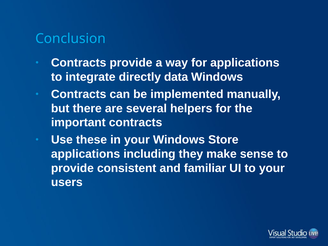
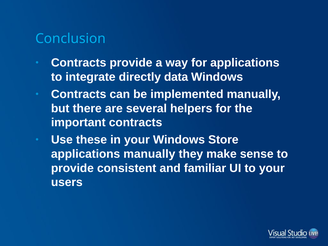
applications including: including -> manually (149, 154)
